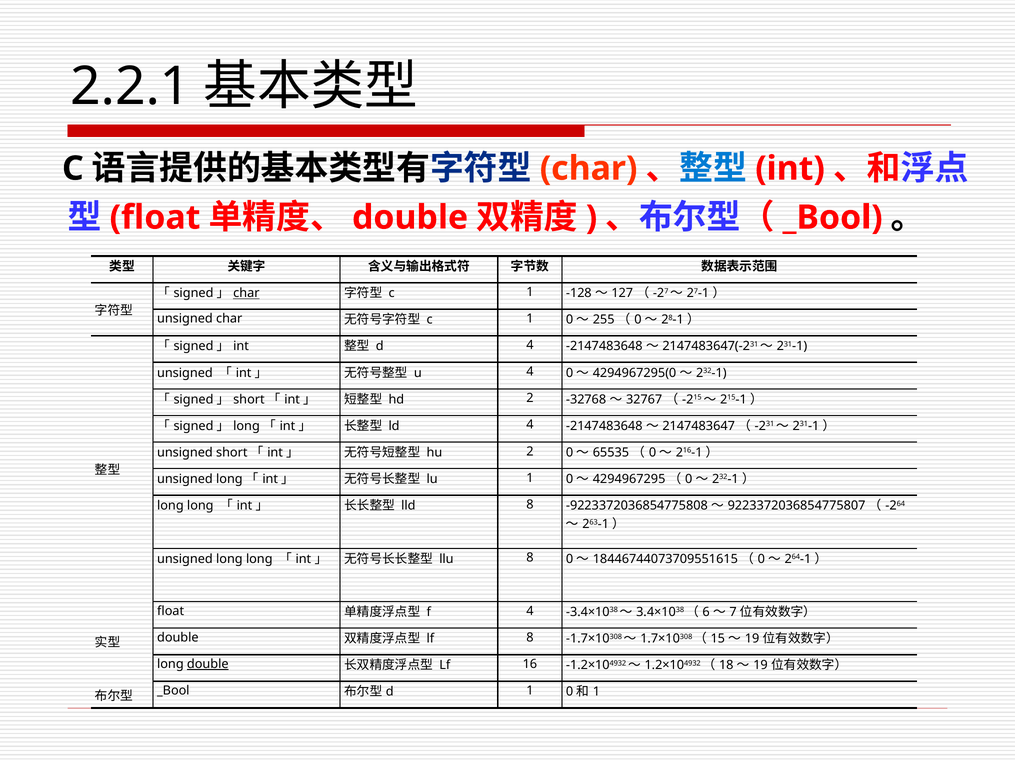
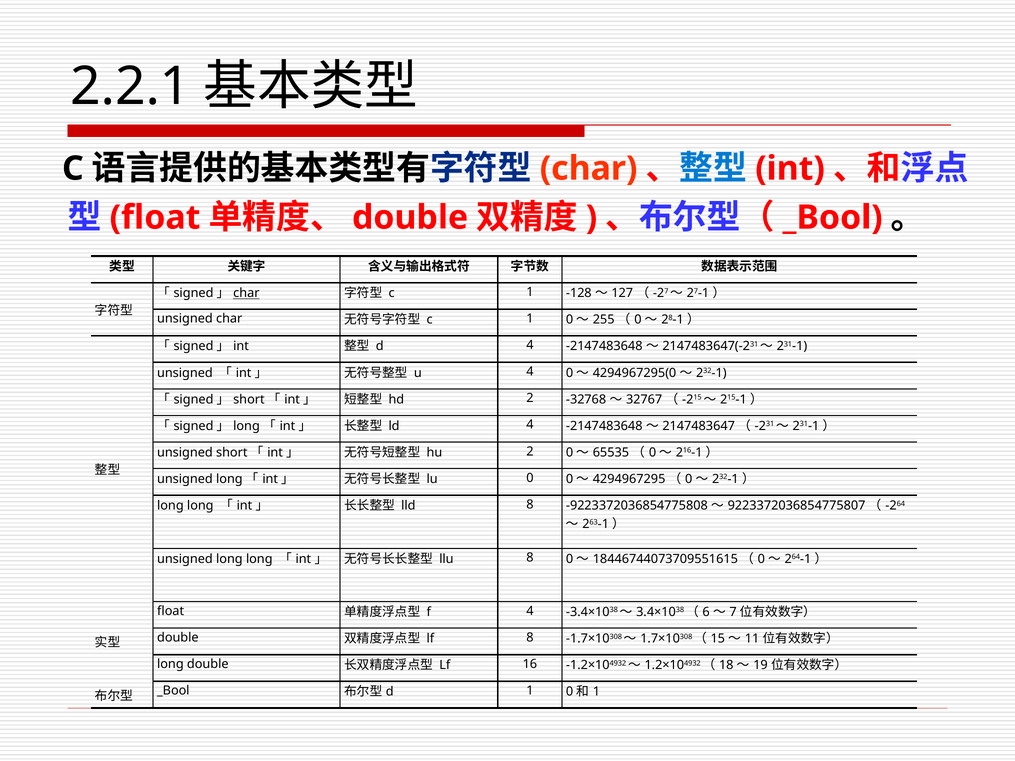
lu 1: 1 -> 0 (530, 478)
19: 19 -> 11 (752, 639)
double underline: present -> none (208, 664)
